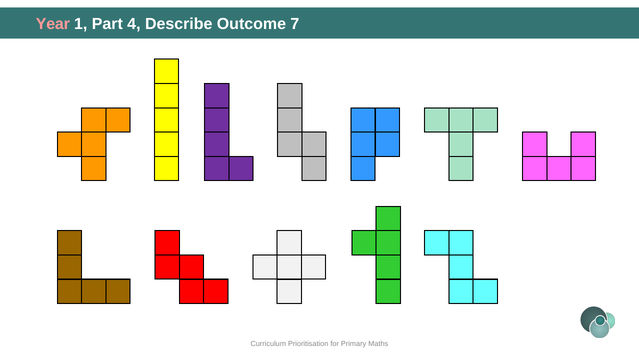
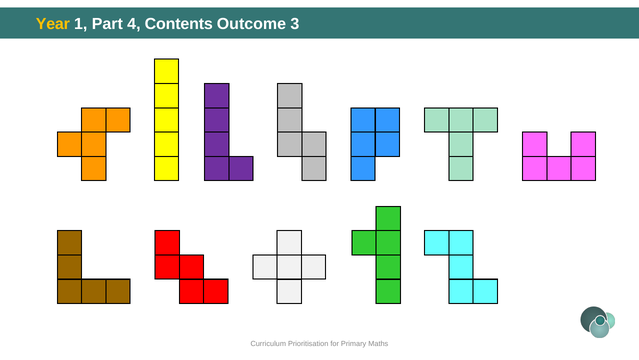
Year colour: pink -> yellow (53, 24)
Describe: Describe -> Contents (179, 24)
7: 7 -> 3 (295, 24)
